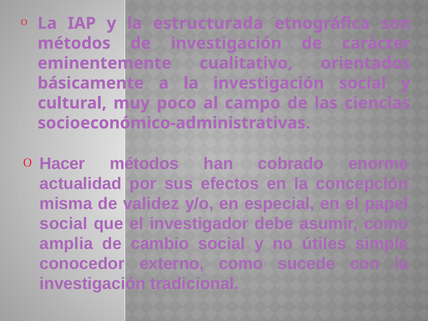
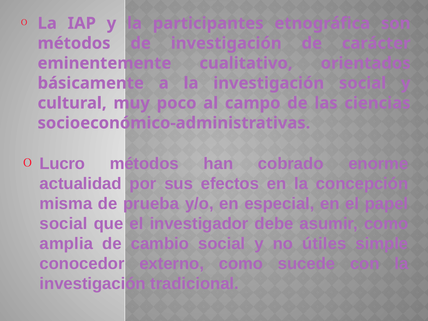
estructurada: estructurada -> participantes (208, 23)
Hacer: Hacer -> Lucro (62, 164)
validez: validez -> prueba (151, 204)
